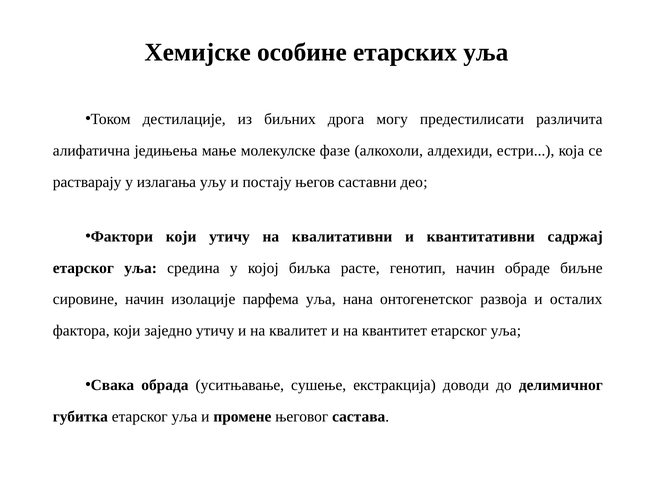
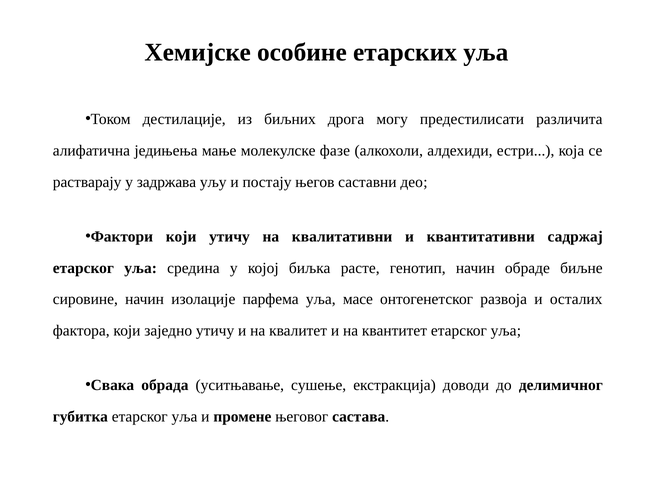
излагања: излагања -> задржава (166, 182)
нана: нана -> масе (358, 299)
